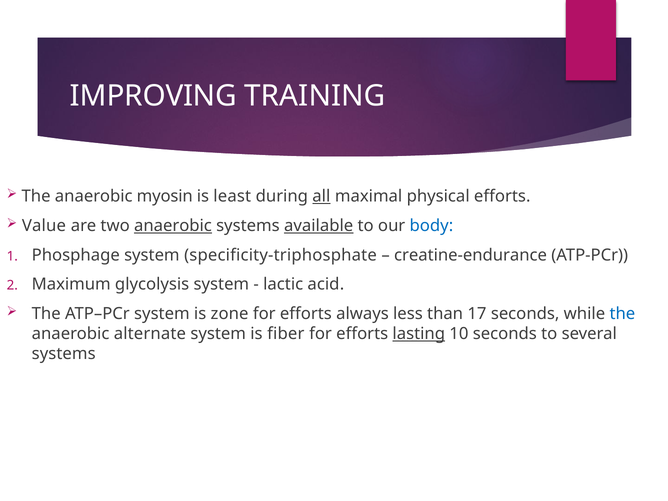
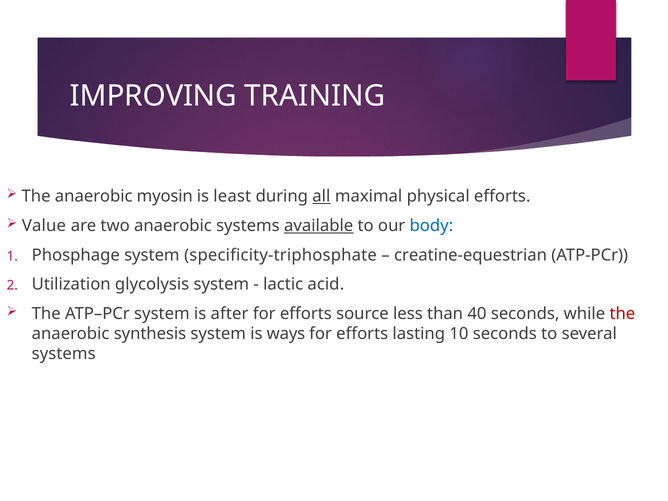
anaerobic underline: present -> none (173, 226)
creatine-endurance: creatine-endurance -> creatine-equestrian (471, 255)
Maximum: Maximum -> Utilization (71, 284)
zone: zone -> after (230, 314)
always: always -> source (362, 314)
17: 17 -> 40 (477, 314)
the colour: blue -> red (622, 314)
alternate: alternate -> synthesis (150, 334)
fiber: fiber -> ways (286, 334)
lasting underline: present -> none (419, 334)
